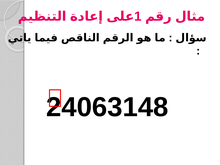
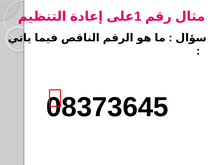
24063148: 24063148 -> 08373645 (107, 107)
